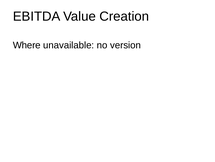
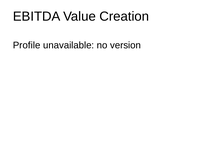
Where: Where -> Profile (27, 45)
